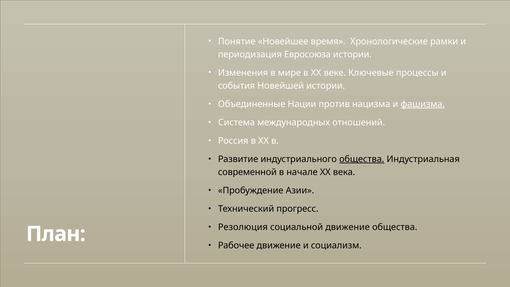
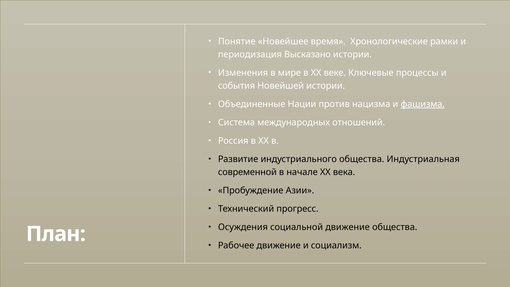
Евросоюза: Евросоюза -> Высказано (307, 54)
общества underline: present -> none (362, 159)
Резолюция: Резолюция -> Осуждения (243, 227)
